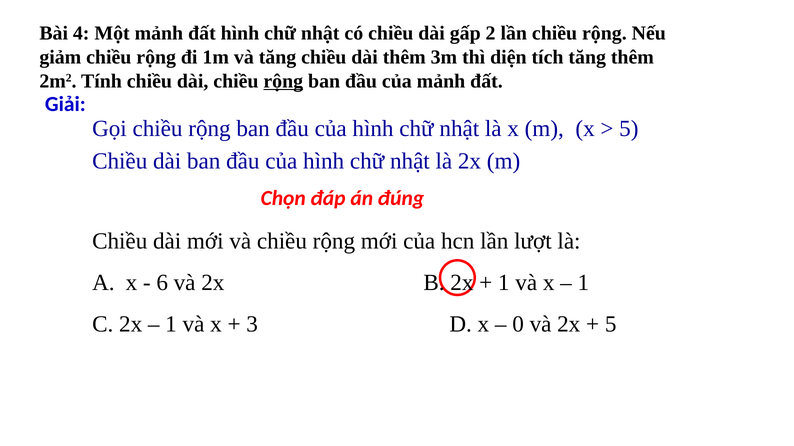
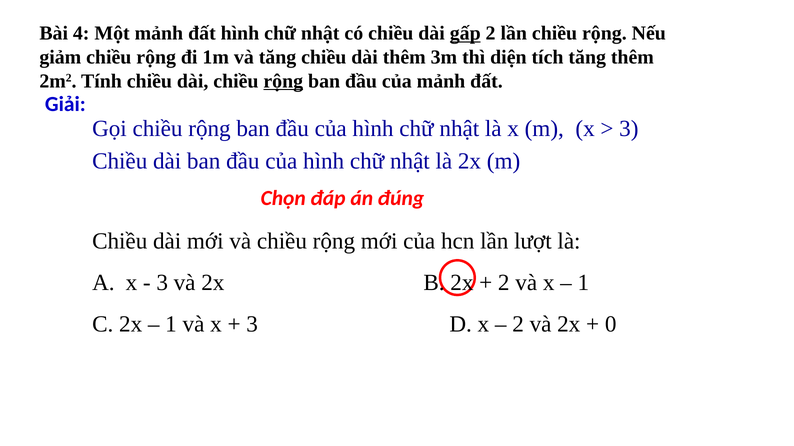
gấp underline: none -> present (465, 33)
5: 5 -> 3 (629, 129)
6: 6 -> 3 (162, 283)
1: 1 -> 2 (504, 283)
0: 0 -> 2 (518, 325)
5: 5 -> 0 (611, 325)
